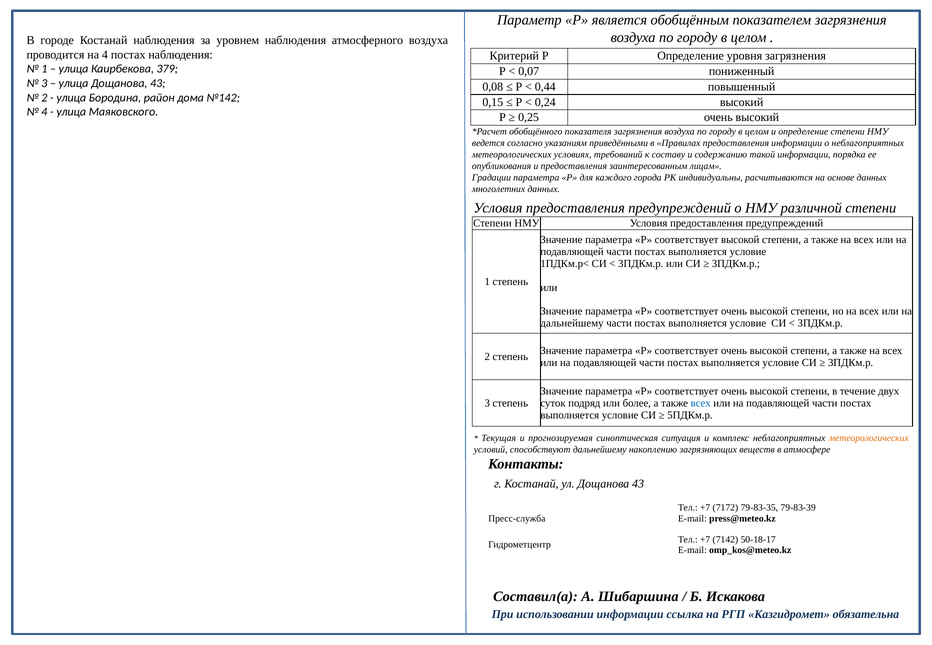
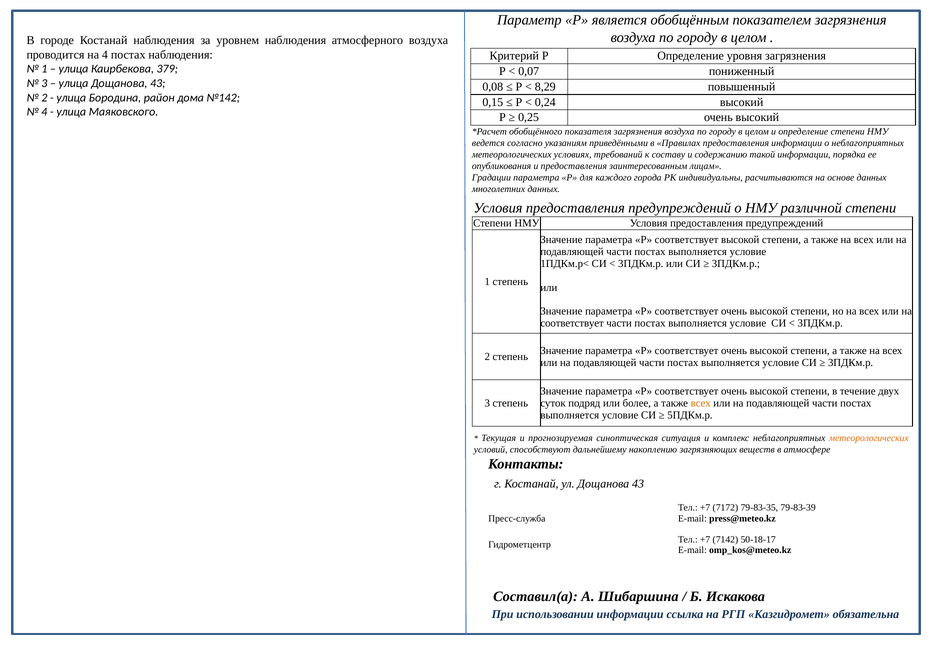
0,44: 0,44 -> 8,29 (545, 87)
дальнейшему: дальнейшему -> соответствует (572, 323)
всех colour: blue -> orange (701, 403)
